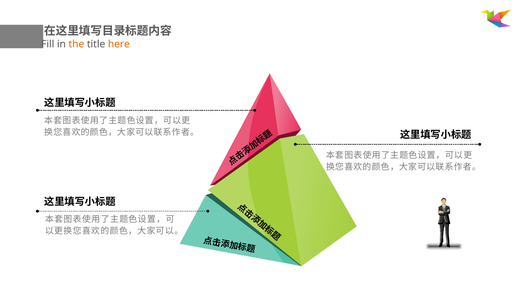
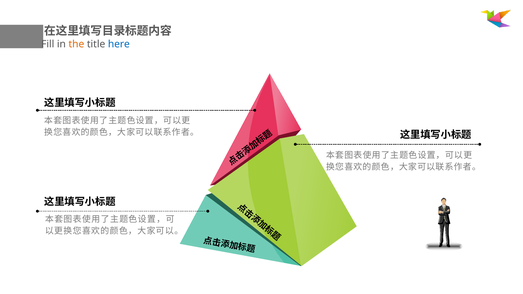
here colour: orange -> blue (119, 44)
